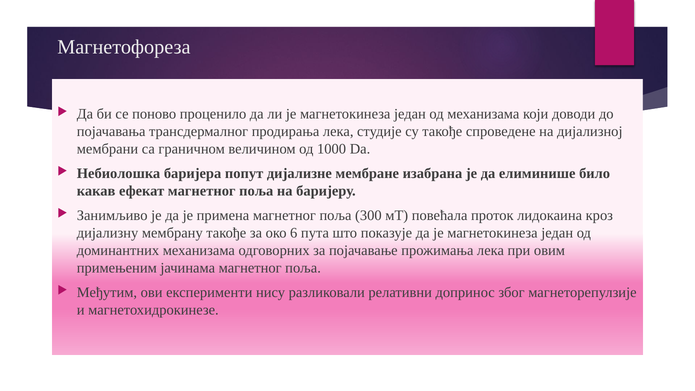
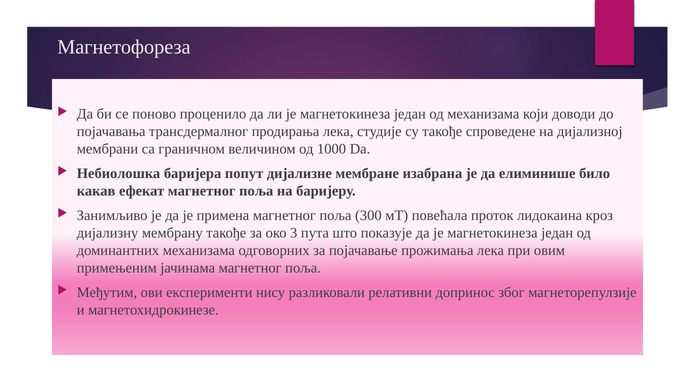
6: 6 -> 3 (294, 233)
